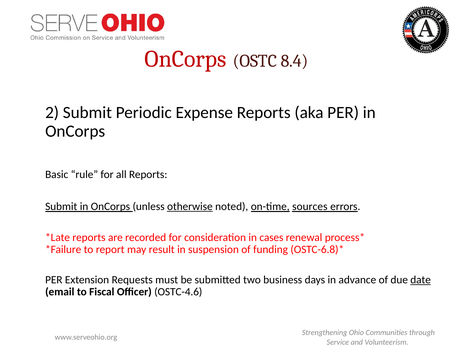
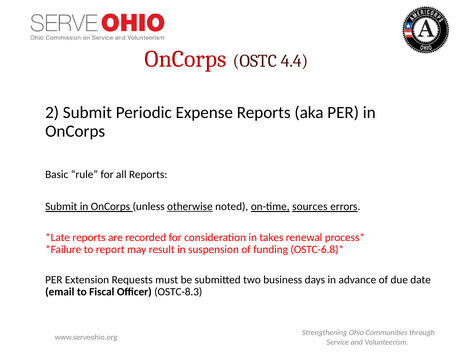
8.4: 8.4 -> 4.4 (295, 61)
cases: cases -> takes (271, 237)
date underline: present -> none (421, 280)
OSTC-4.6: OSTC-4.6 -> OSTC-8.3 (178, 292)
